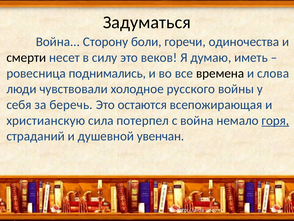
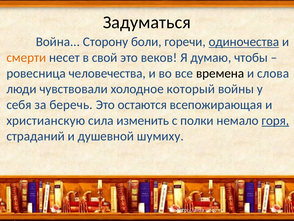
одиночества underline: none -> present (244, 42)
смерти colour: black -> orange (26, 57)
силу: силу -> свой (105, 57)
иметь: иметь -> чтобы (251, 57)
поднимались: поднимались -> человечества (107, 73)
русского: русского -> который (191, 89)
потерпел: потерпел -> изменить (143, 120)
с война: война -> полки (197, 120)
увенчан: увенчан -> шумиху (160, 136)
